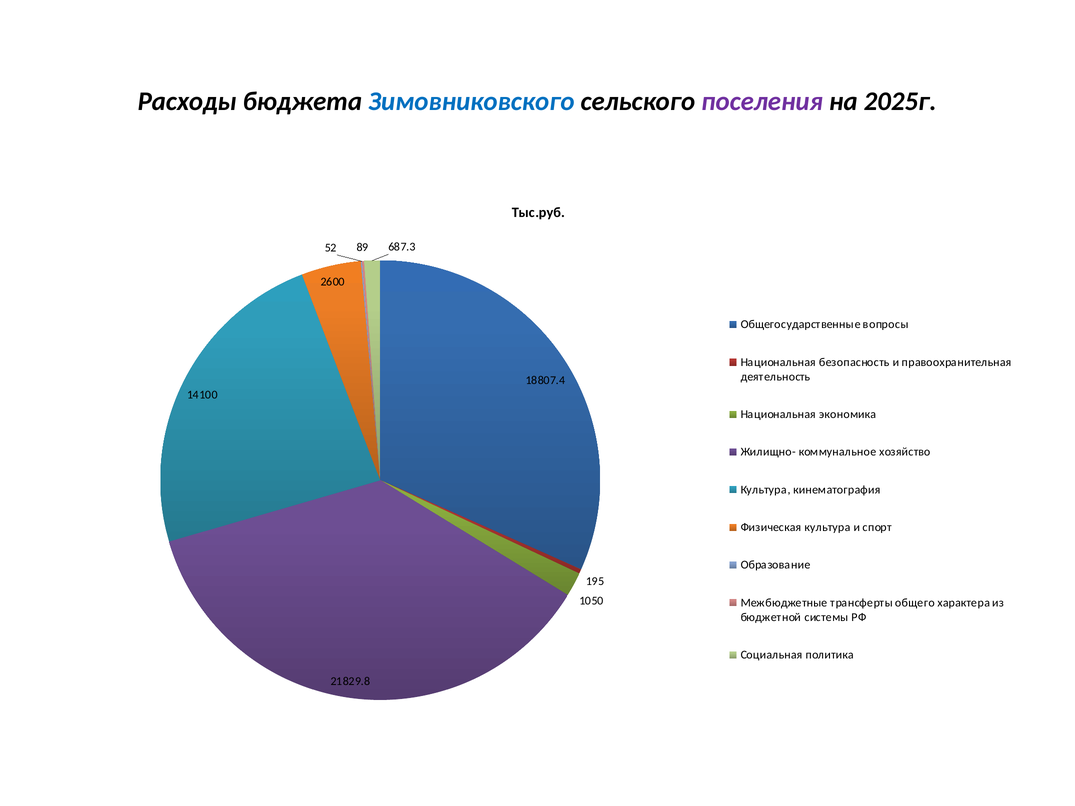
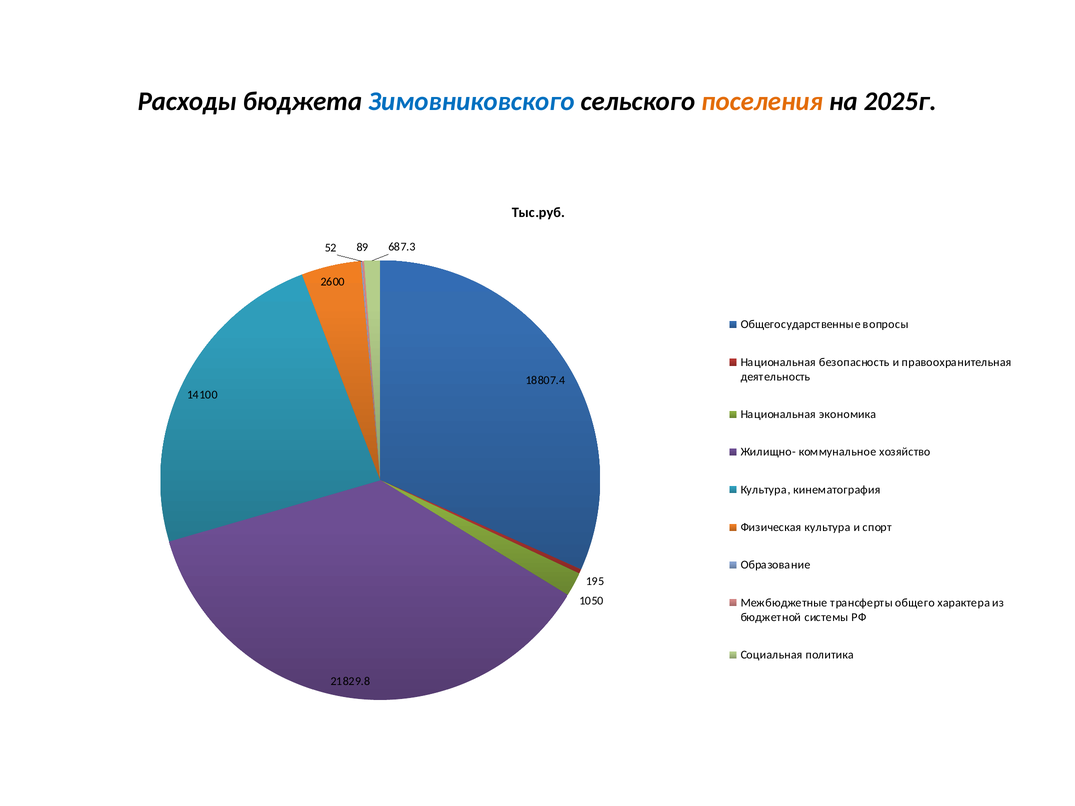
поселения colour: purple -> orange (762, 101)
